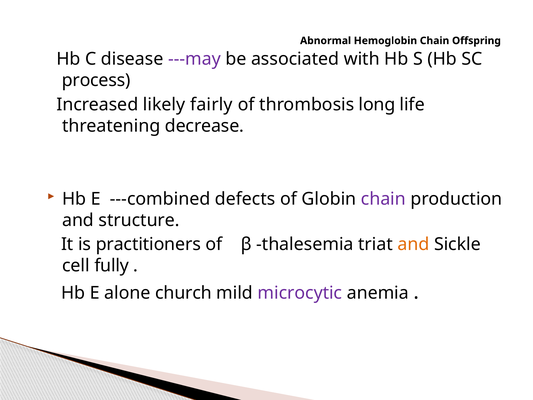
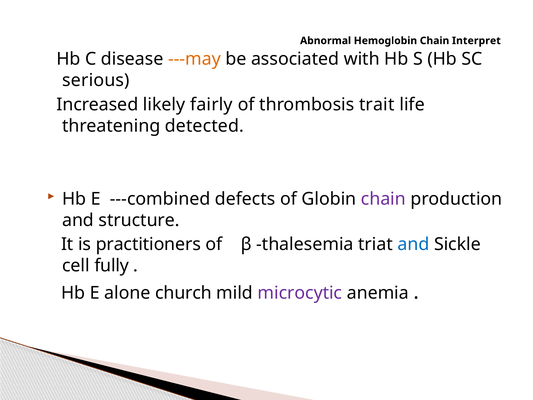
Offspring: Offspring -> Interpret (476, 41)
---may colour: purple -> orange (194, 59)
process: process -> serious (96, 80)
long: long -> trait (377, 105)
decrease: decrease -> detected (204, 126)
and colour: orange -> blue (413, 244)
